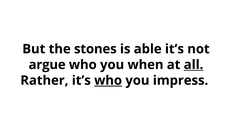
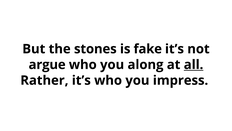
able: able -> fake (148, 49)
when: when -> along (145, 64)
who underline: present -> none (108, 80)
